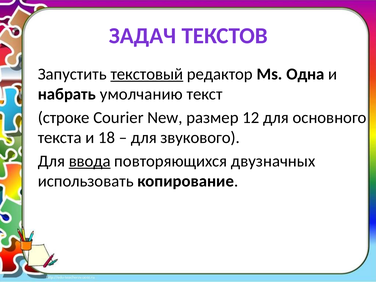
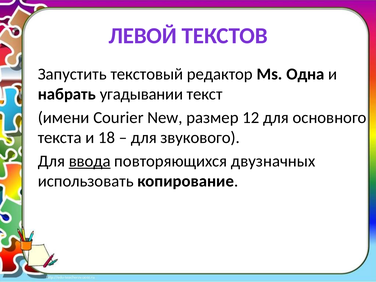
ЗАДАЧ: ЗАДАЧ -> ЛЕВОЙ (143, 36)
текстовый underline: present -> none (147, 74)
умолчанию: умолчанию -> угадывании (141, 94)
строке: строке -> имени (64, 118)
